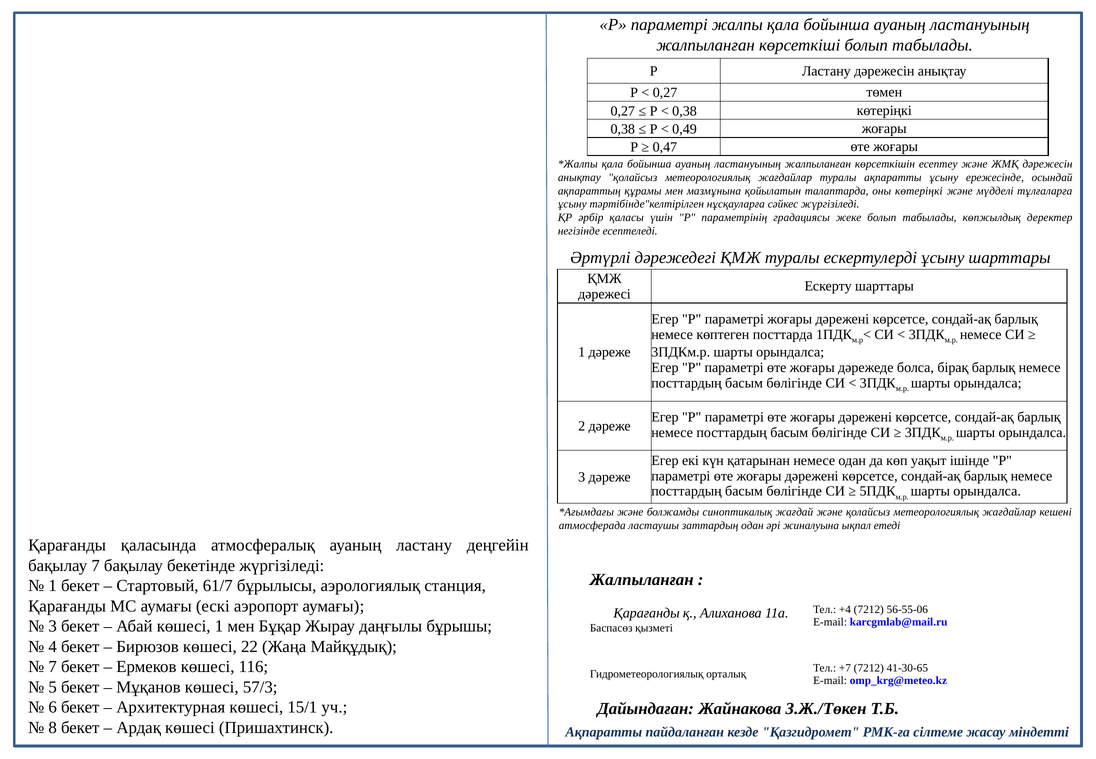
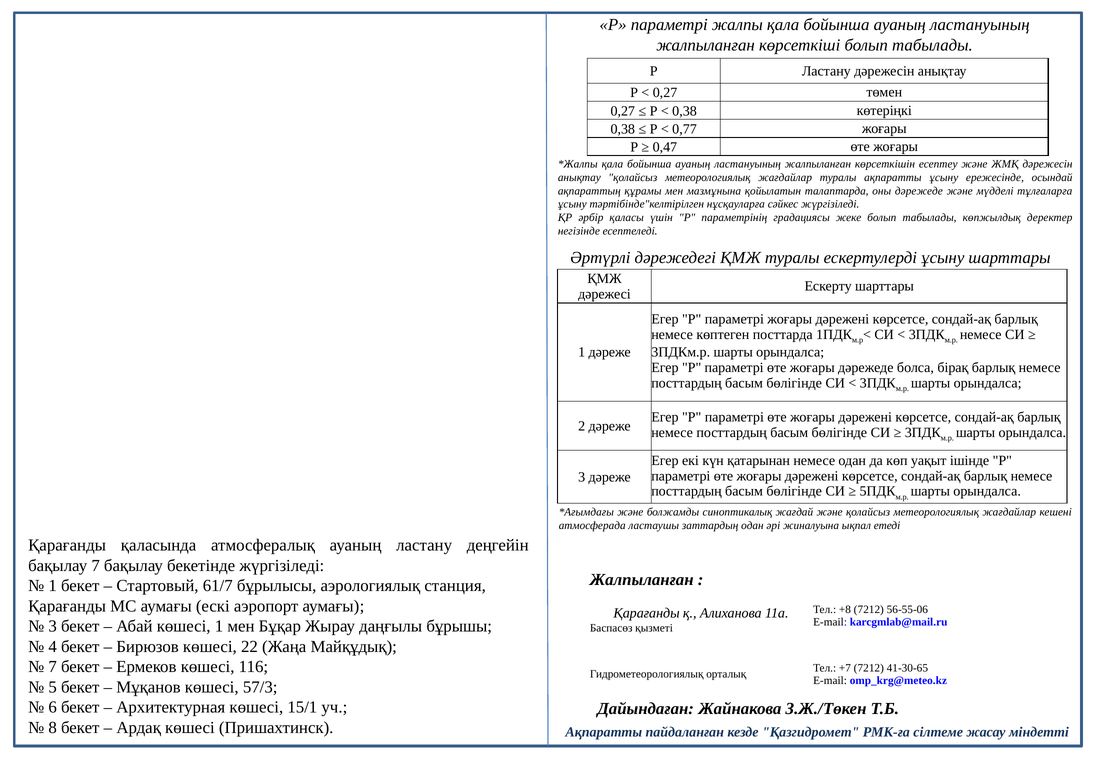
0,49: 0,49 -> 0,77 (685, 129)
оны көтеріңкі: көтеріңкі -> дәрежеде (919, 191)
+4: +4 -> +8 (845, 609)
